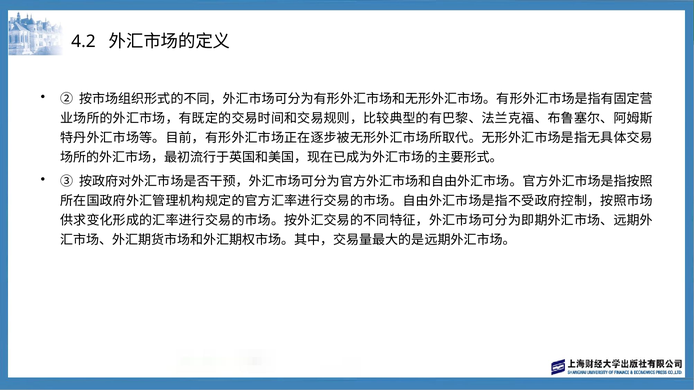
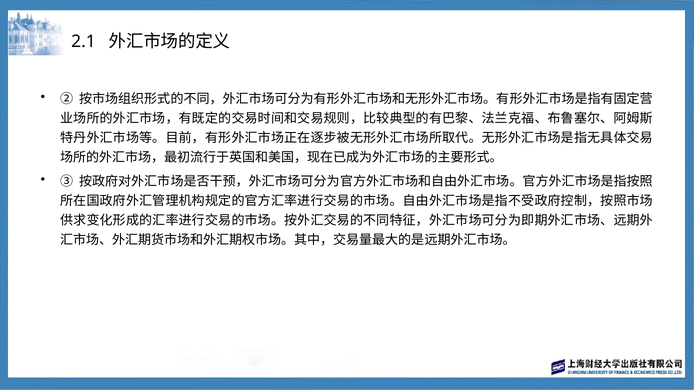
4.2: 4.2 -> 2.1 (83, 41)
